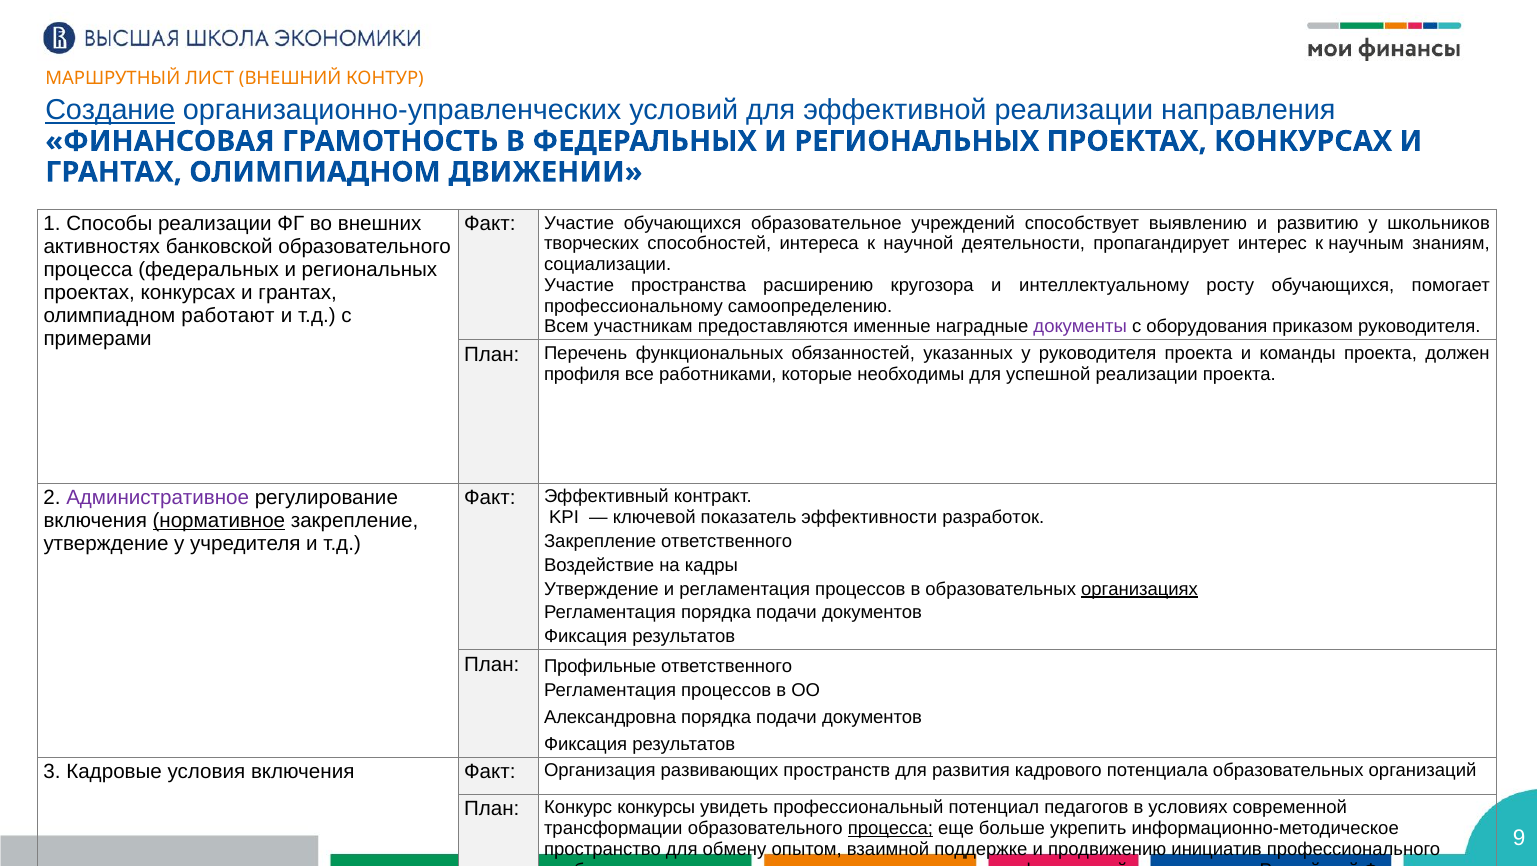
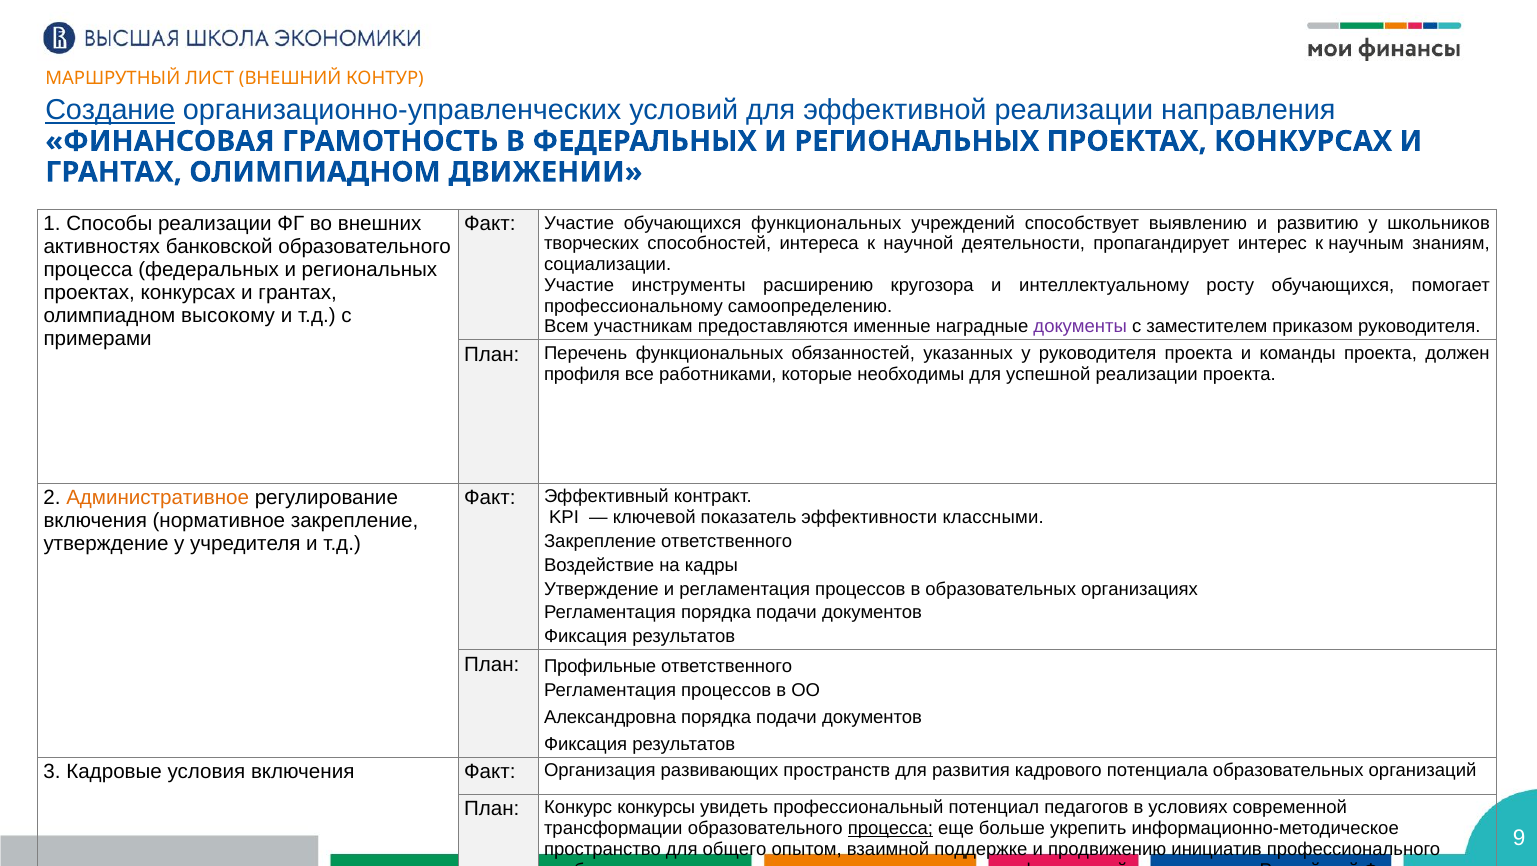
обучающихся образовательное: образовательное -> функциональных (826, 223)
пространства: пространства -> инструменты (689, 285)
работают: работают -> высокому (228, 316)
оборудования: оборудования -> заместителем (1207, 327)
Административное colour: purple -> orange (158, 498)
разработок: разработок -> классными (993, 518)
нормативное underline: present -> none (219, 521)
организациях underline: present -> none (1140, 589)
обмену: обмену -> общего (735, 849)
